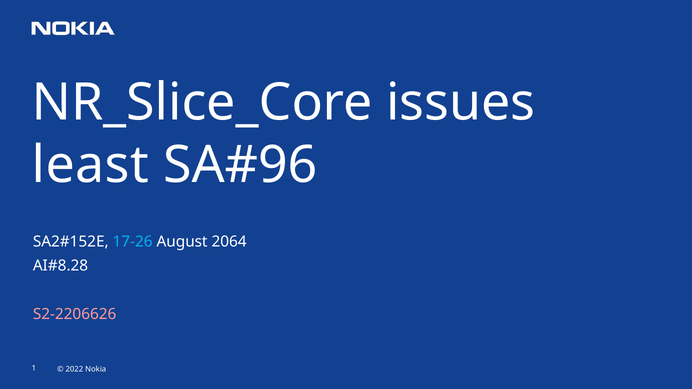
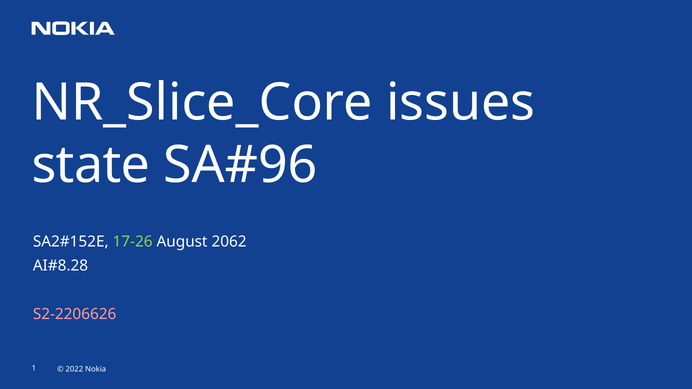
least: least -> state (91, 165)
17-26 colour: light blue -> light green (133, 242)
2064: 2064 -> 2062 (229, 242)
